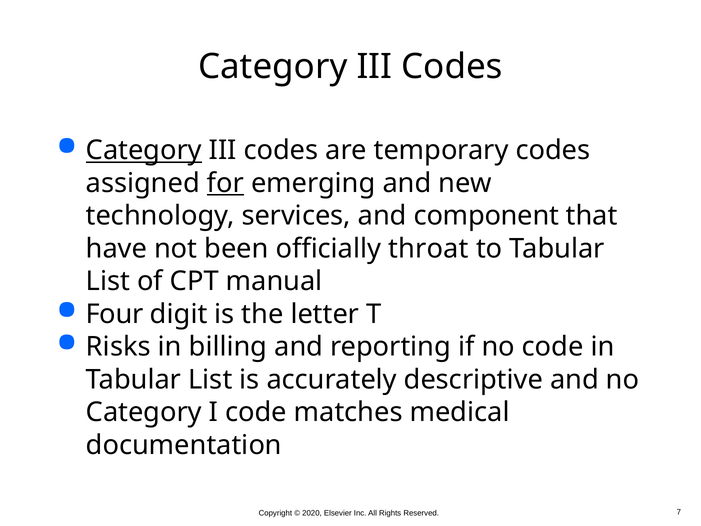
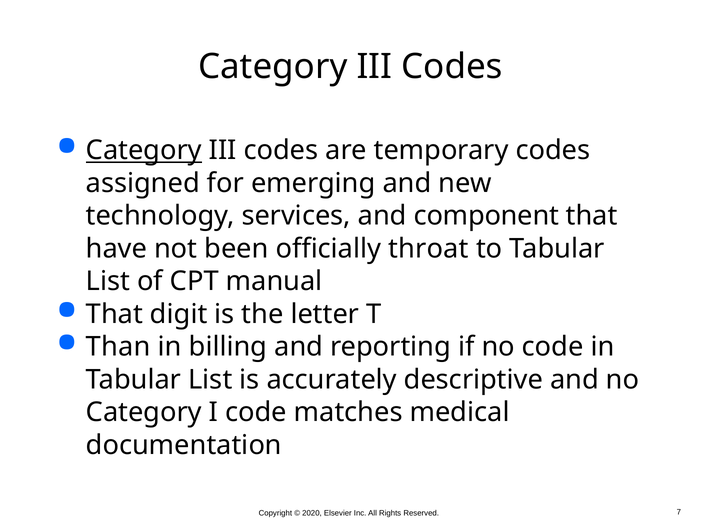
for underline: present -> none (225, 183)
Four: Four -> That (114, 314)
Risks: Risks -> Than (118, 347)
